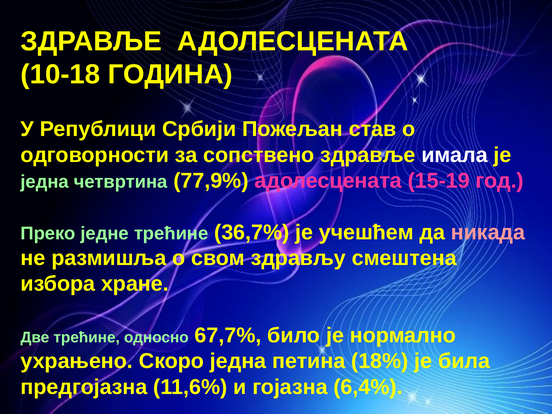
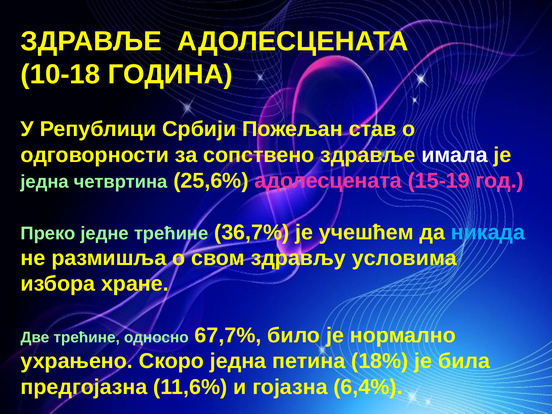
77,9%: 77,9% -> 25,6% (211, 181)
никада colour: pink -> light blue (488, 232)
смештена: смештена -> условима (404, 258)
